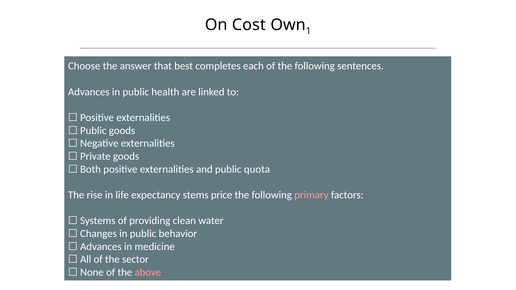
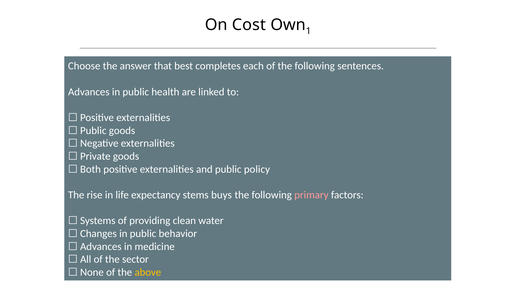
quota: quota -> policy (257, 169)
price: price -> buys (222, 195)
above colour: pink -> yellow (148, 273)
